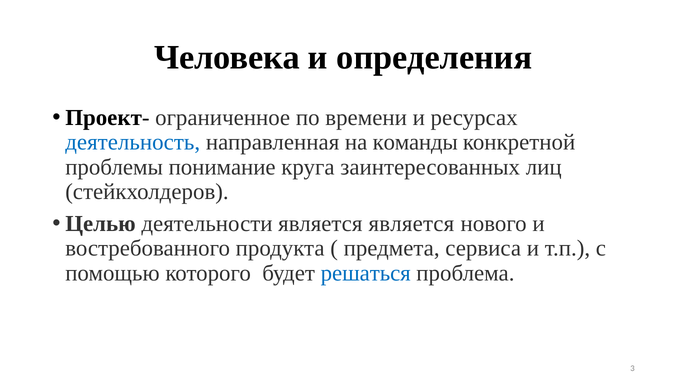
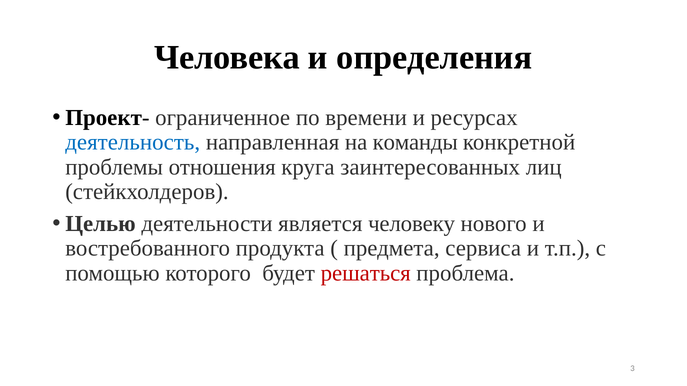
понимание: понимание -> отношения (222, 167)
является является: является -> человеку (412, 224)
решаться colour: blue -> red (366, 273)
